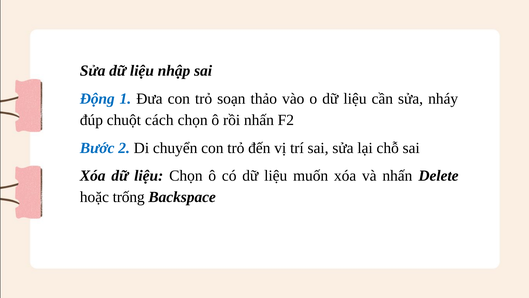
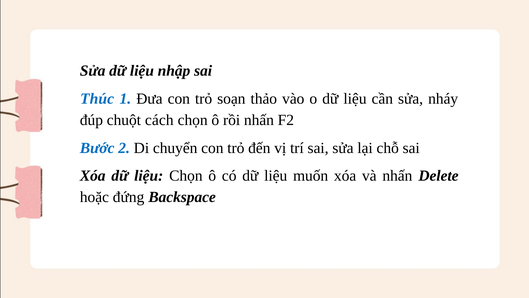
Động: Động -> Thúc (97, 98)
trống: trống -> đứng (129, 197)
